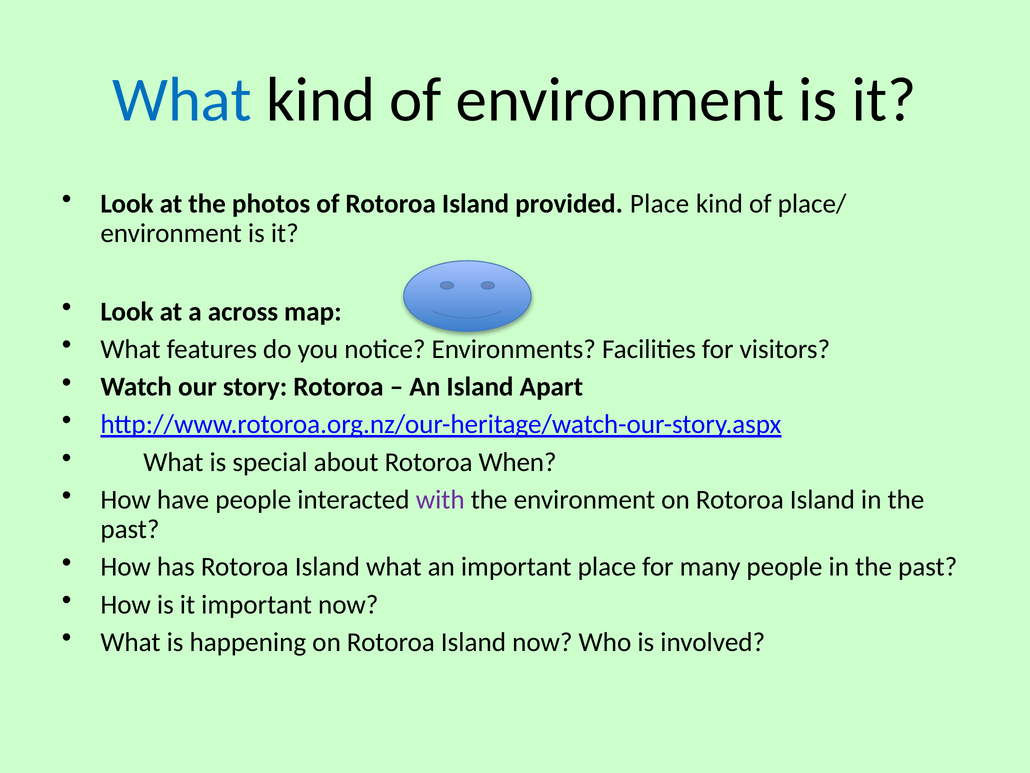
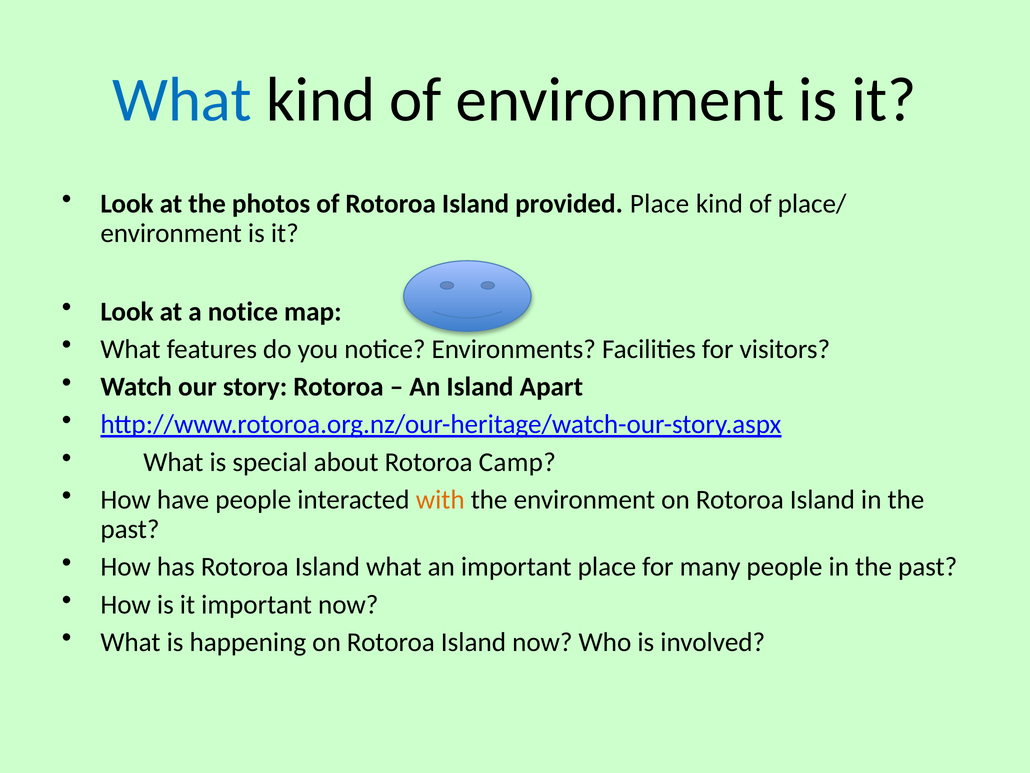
a across: across -> notice (243, 311)
When: When -> Camp (517, 462)
with colour: purple -> orange (440, 500)
